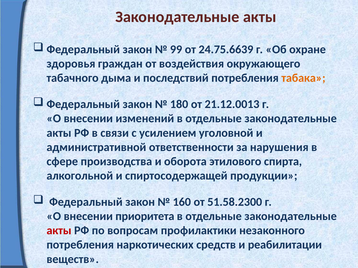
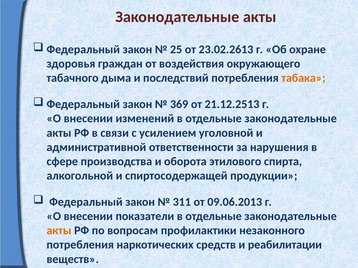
99: 99 -> 25 (176, 50)
24.75.6639: 24.75.6639 -> 23.02.2613 (226, 50)
180: 180 -> 369 (179, 104)
21.12.0013: 21.12.0013 -> 21.12.2513 (232, 104)
160: 160 -> 311 (182, 202)
51.58.2300: 51.58.2300 -> 09.06.2013 (235, 202)
приоритета: приоритета -> показатели (145, 217)
акты colour: red -> orange (59, 231)
